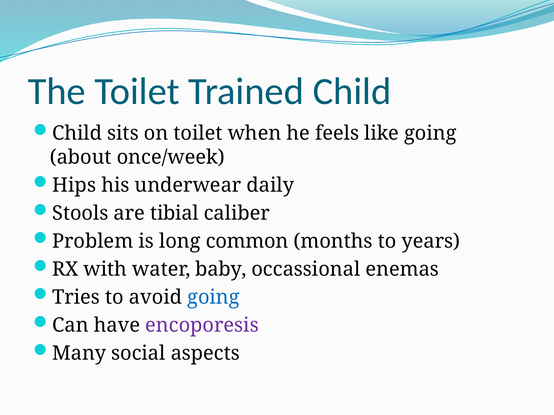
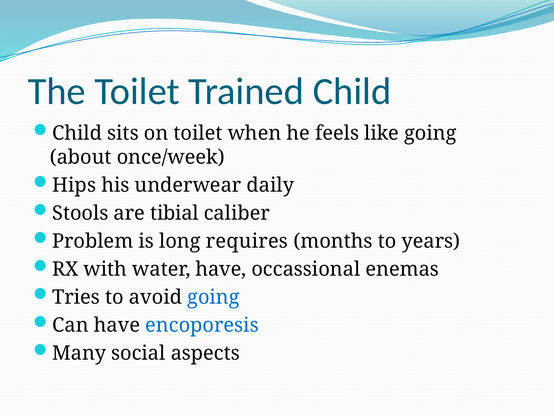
common: common -> requires (247, 242)
water baby: baby -> have (221, 270)
encoporesis colour: purple -> blue (202, 326)
